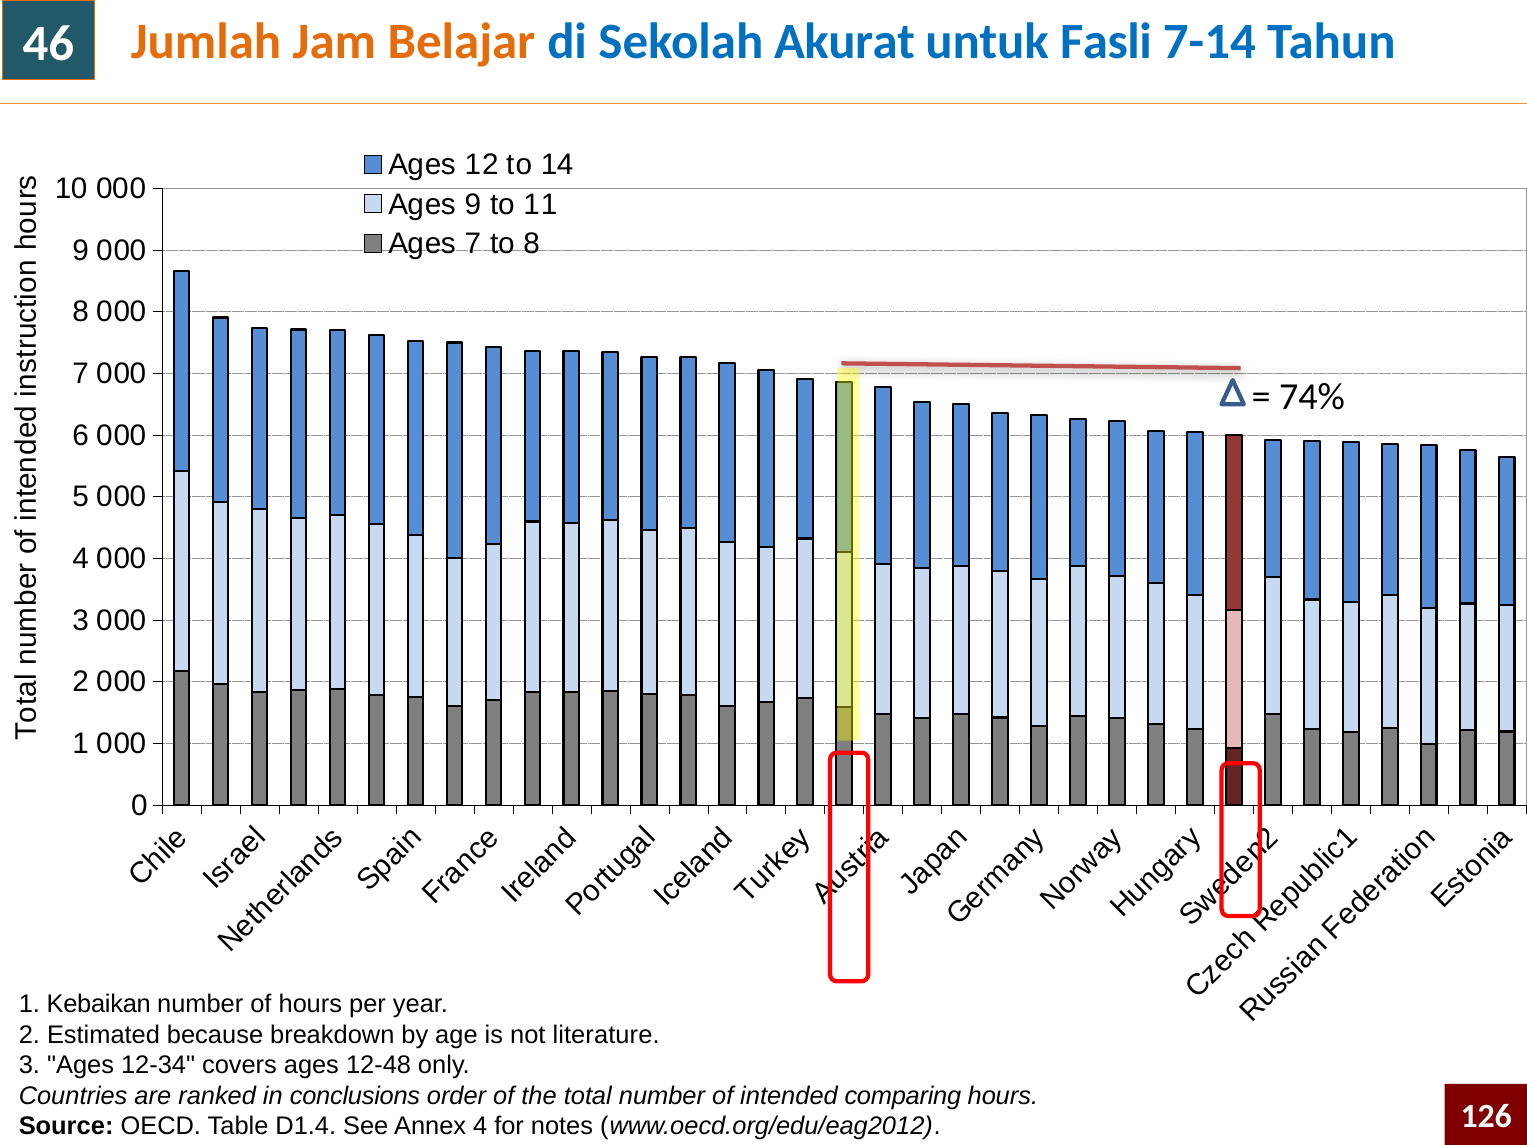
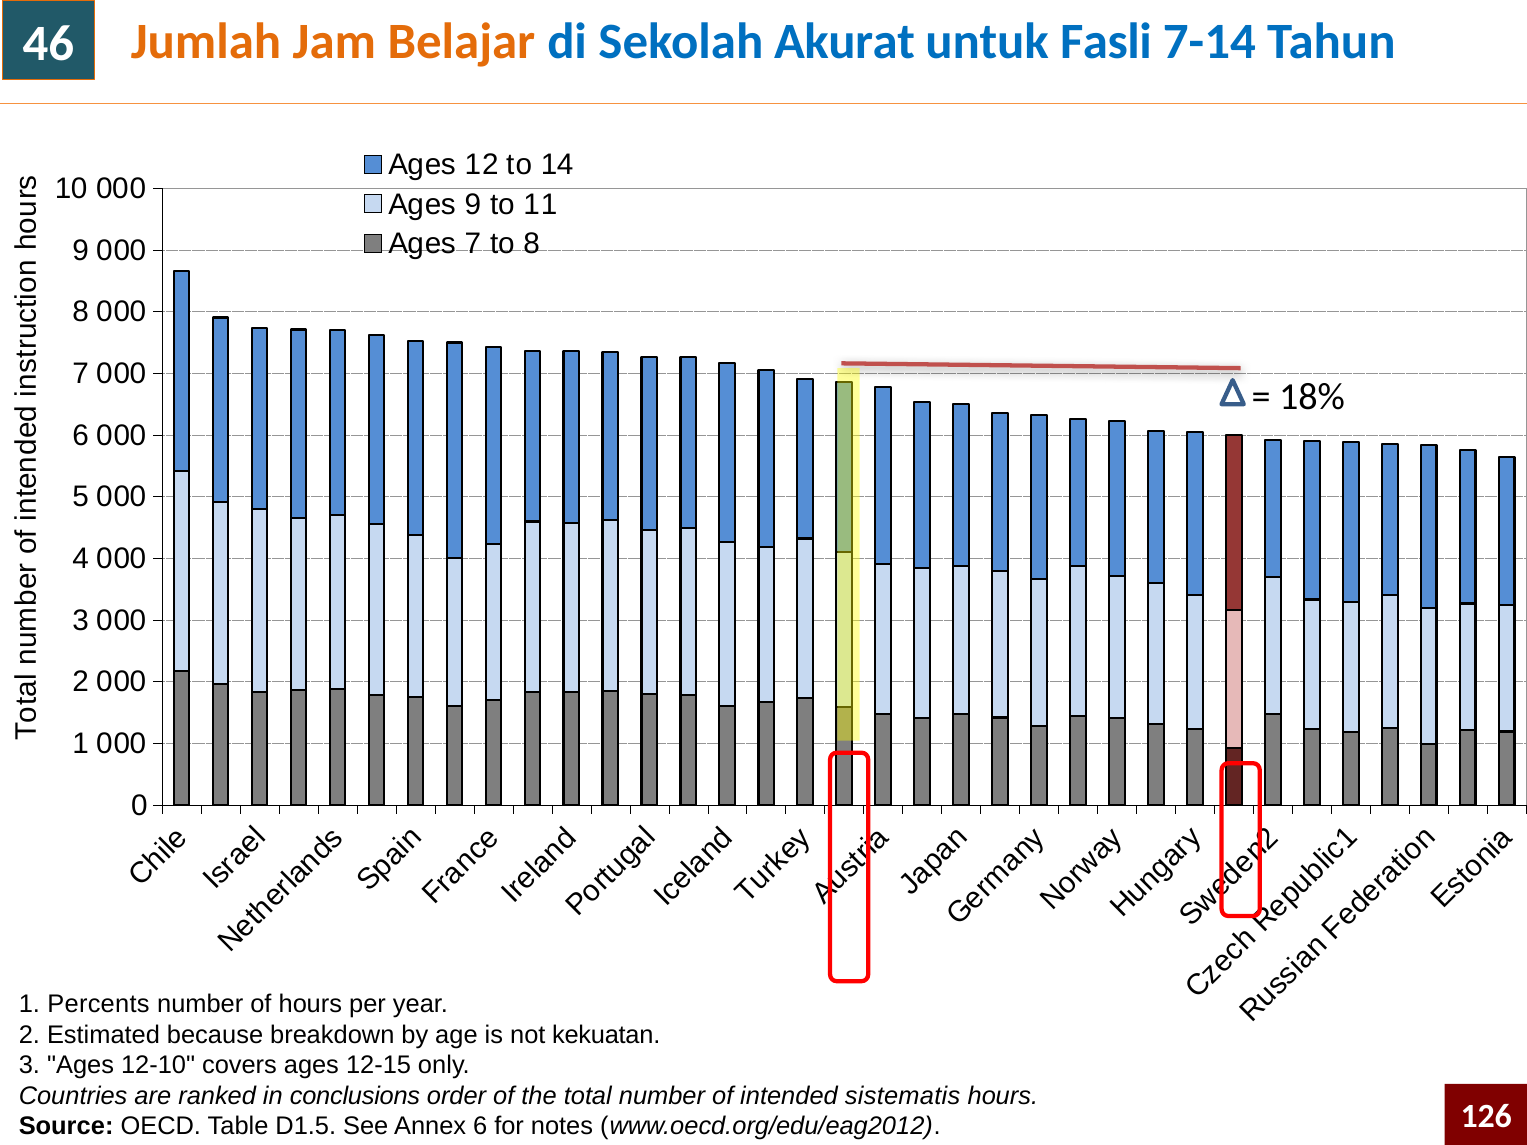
74%: 74% -> 18% (1312, 397)
Kebaikan: Kebaikan -> Percents (98, 1004)
literature: literature -> kekuatan (606, 1035)
12-34: 12-34 -> 12-10 (158, 1065)
12-48: 12-48 -> 12-15 (379, 1065)
comparing: comparing -> sistematis (903, 1096)
D1.4: D1.4 -> D1.5 (306, 1126)
Annex 4: 4 -> 6 (480, 1126)
